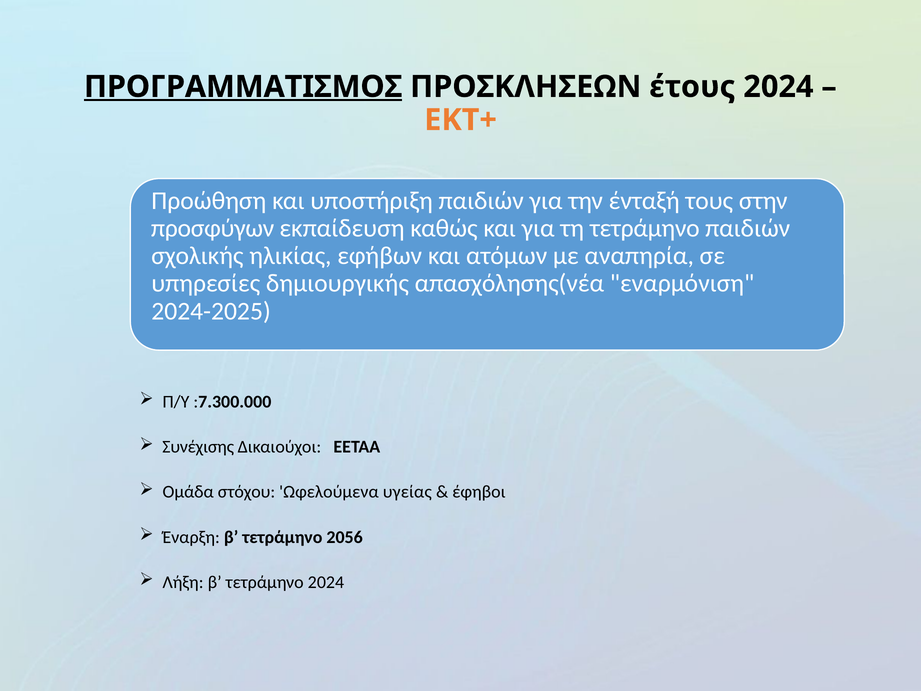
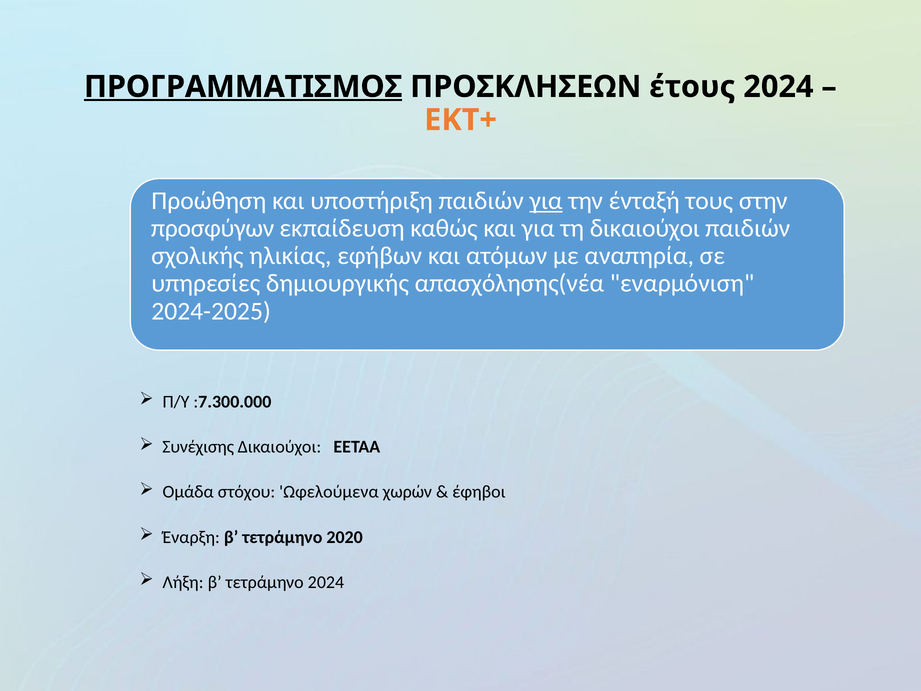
για underline: none -> present (546, 200)
τη τετράμηνο: τετράμηνο -> δικαιούχοι (645, 228)
υγείας: υγείας -> χωρών (407, 492)
2056: 2056 -> 2020 (345, 537)
